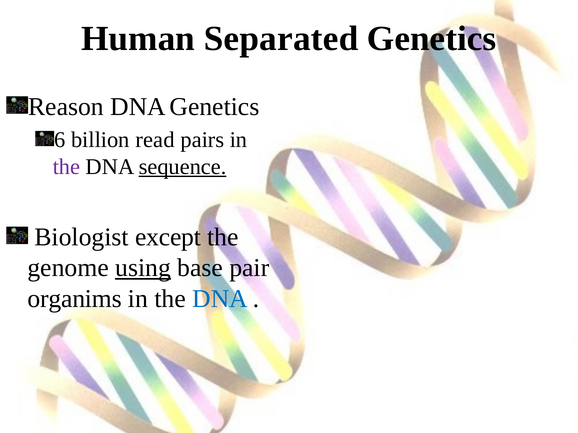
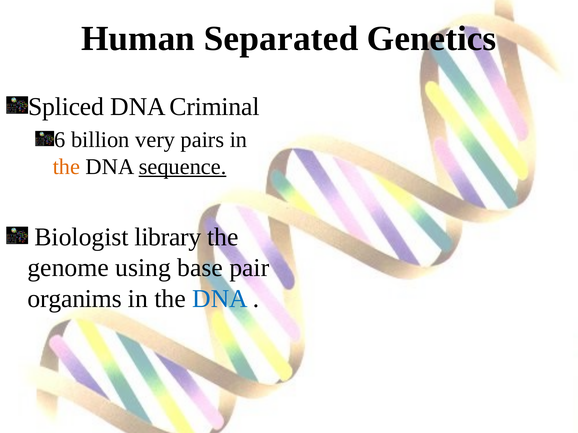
Reason: Reason -> Spliced (66, 107)
DNA Genetics: Genetics -> Criminal (215, 107)
read: read -> very (155, 140)
the colour: purple -> orange (66, 167)
except: except -> library (168, 237)
using underline: present -> none (143, 268)
